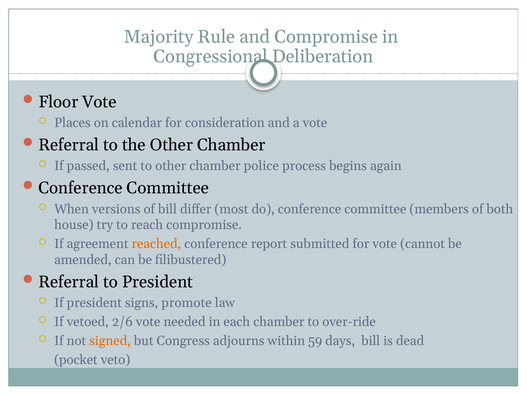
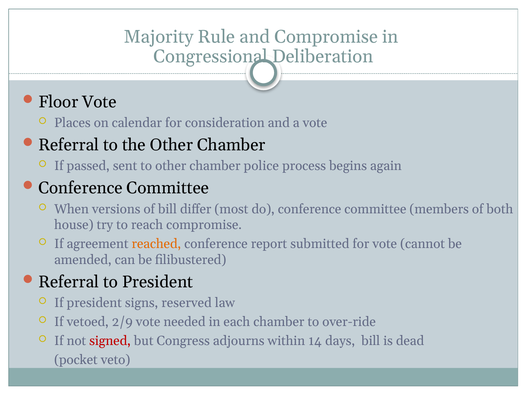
promote: promote -> reserved (187, 303)
2/6: 2/6 -> 2/9 (122, 322)
signed colour: orange -> red (110, 341)
59: 59 -> 14 (315, 341)
